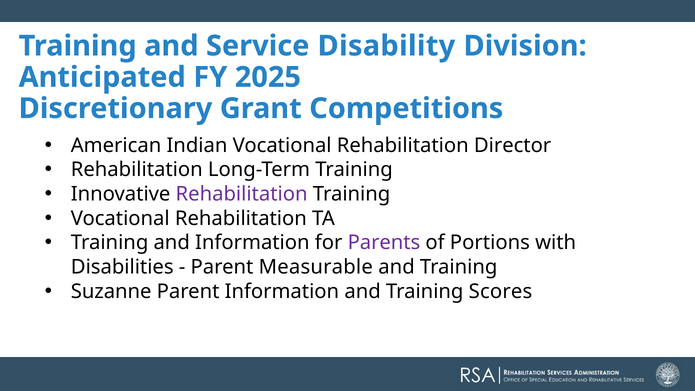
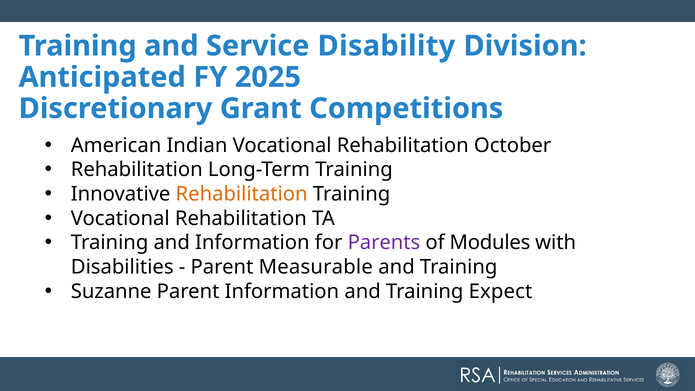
Director: Director -> October (513, 145)
Rehabilitation colour: purple -> orange (242, 194)
Portions: Portions -> Modules (490, 243)
Scores: Scores -> Expect (501, 291)
